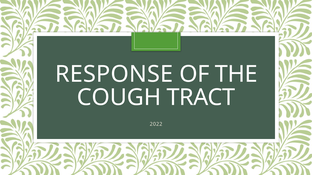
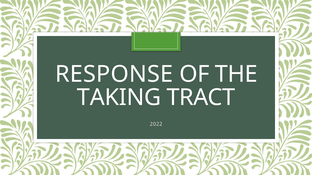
COUGH: COUGH -> TAKING (119, 98)
